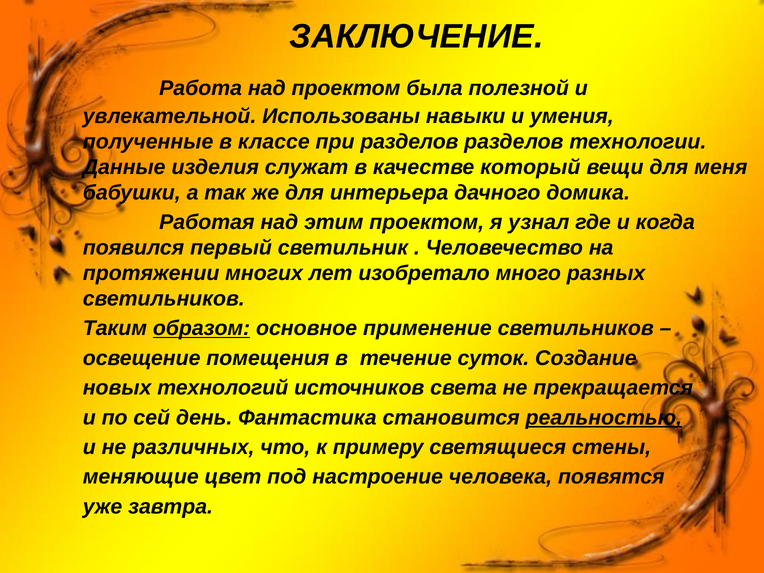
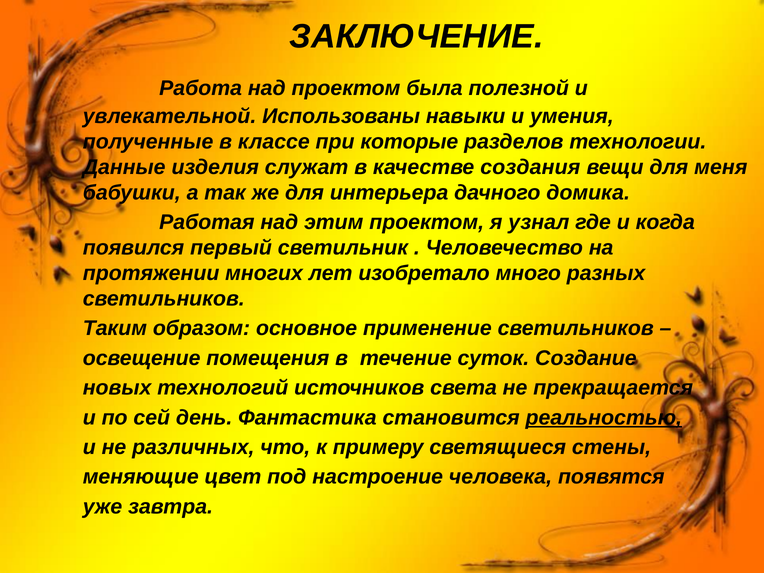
при разделов: разделов -> которые (409, 142)
который: который -> создания (530, 167)
образом underline: present -> none (202, 328)
